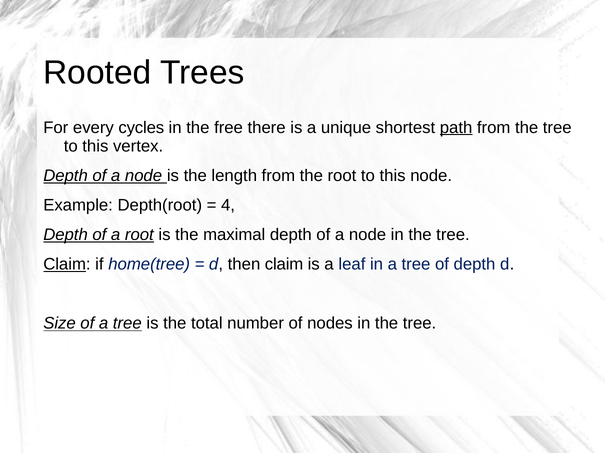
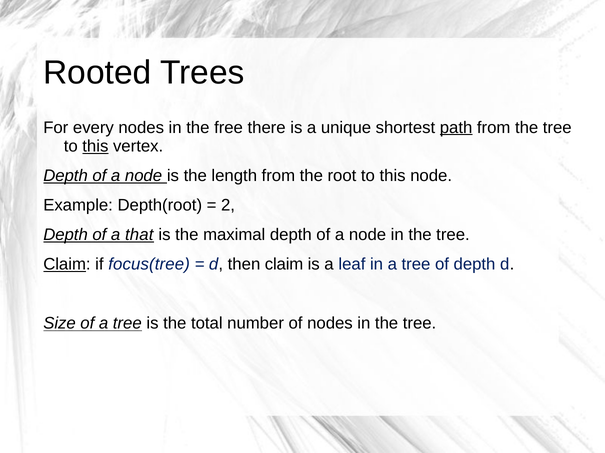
every cycles: cycles -> nodes (141, 128)
this underline: none -> present (95, 146)
4: 4 -> 2 (228, 206)
a root: root -> that (139, 235)
home(tree: home(tree -> focus(tree (149, 265)
